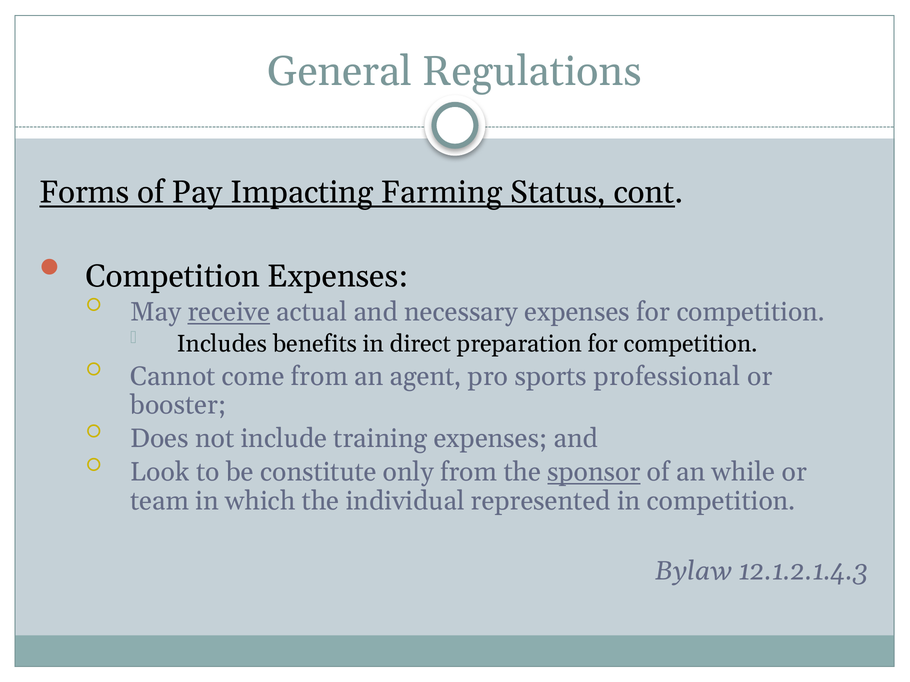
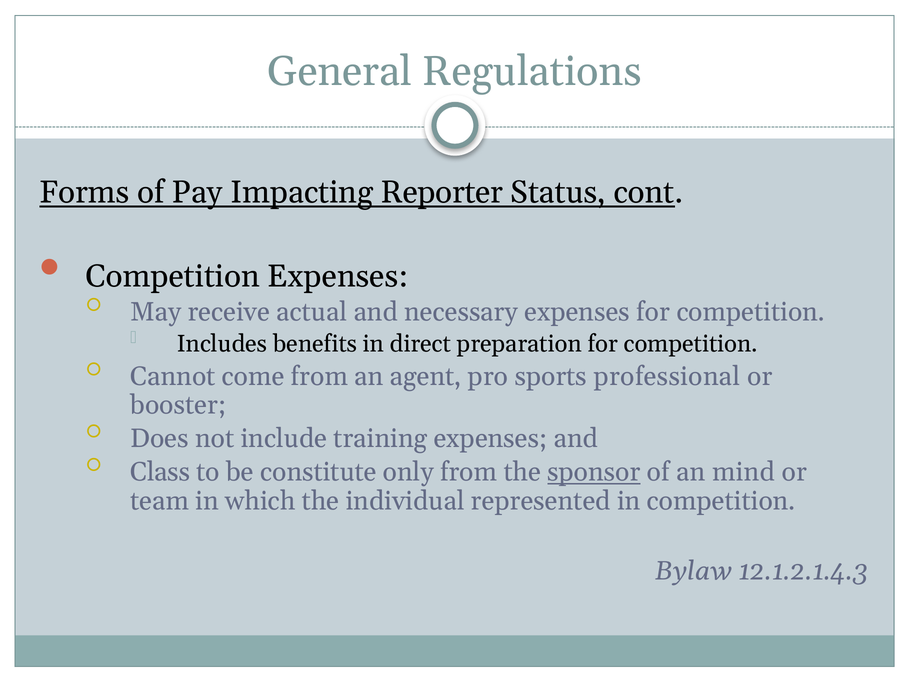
Farming: Farming -> Reporter (442, 192)
receive underline: present -> none (229, 312)
Look: Look -> Class (160, 473)
while: while -> mind (743, 473)
